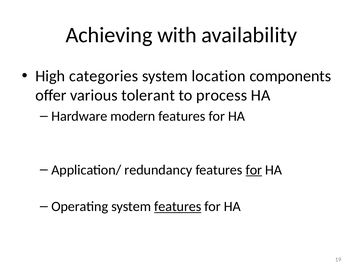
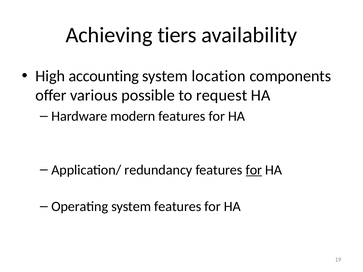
with: with -> tiers (177, 35)
categories: categories -> accounting (104, 76)
tolerant: tolerant -> possible (148, 96)
process: process -> request (222, 96)
features underline: present -> none (178, 207)
